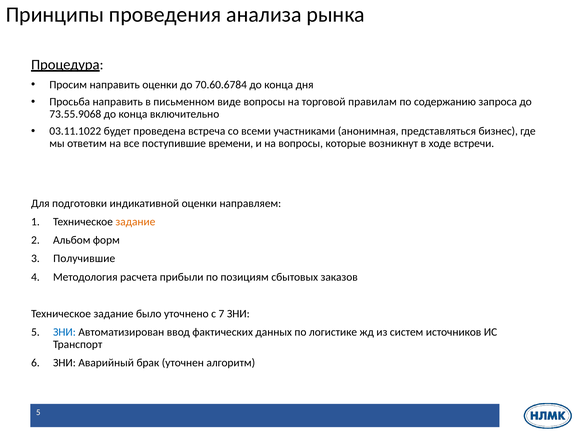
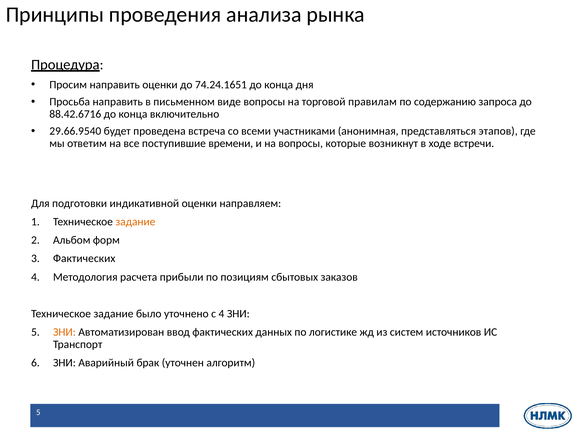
70.60.6784: 70.60.6784 -> 74.24.1651 (221, 85)
73.55.9068: 73.55.9068 -> 88.42.6716 (75, 114)
03.11.1022: 03.11.1022 -> 29.66.9540 (75, 131)
бизнес: бизнес -> этапов (498, 131)
Получившие: Получившие -> Фактических (84, 259)
с 7: 7 -> 4 (221, 314)
ЗНИ colour: blue -> orange (64, 332)
